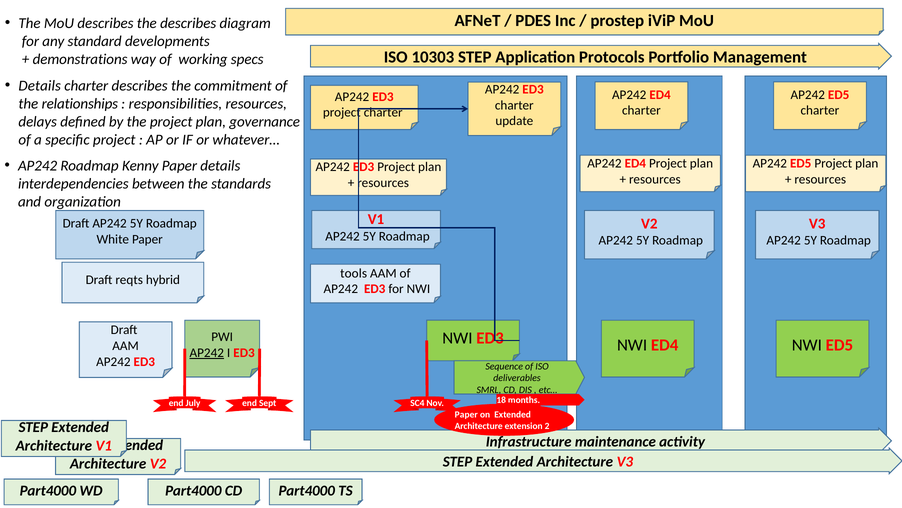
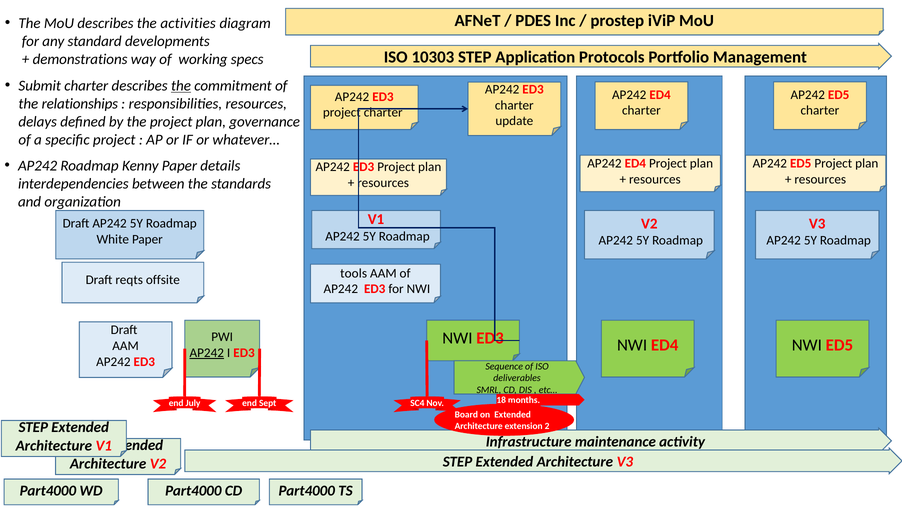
the describes: describes -> activities (188, 23)
Details: Details -> Submit (40, 86)
the underline: none -> present (181, 86)
hybrid: hybrid -> offsite (163, 280)
Paper: Paper -> Board (466, 414)
